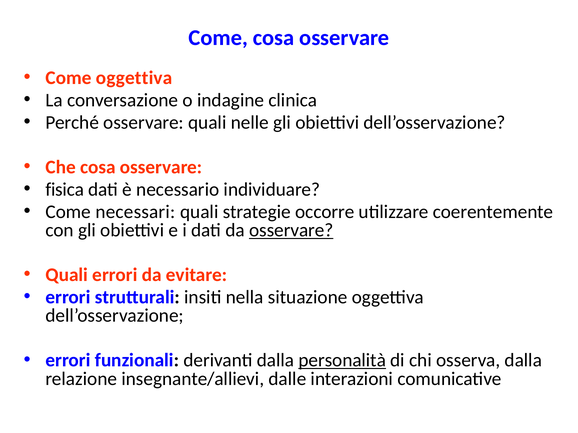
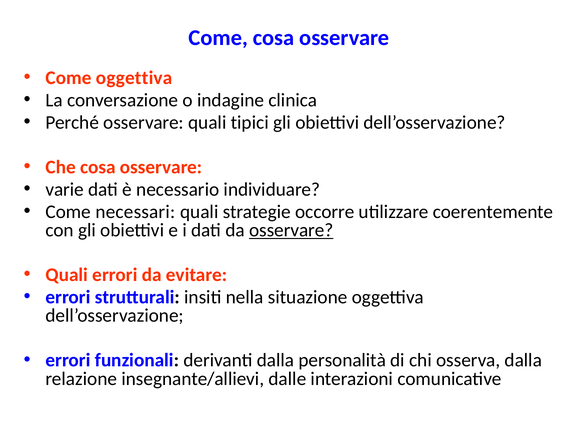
nelle: nelle -> tipici (250, 123)
fisica: fisica -> varie (65, 190)
personalità underline: present -> none (342, 361)
